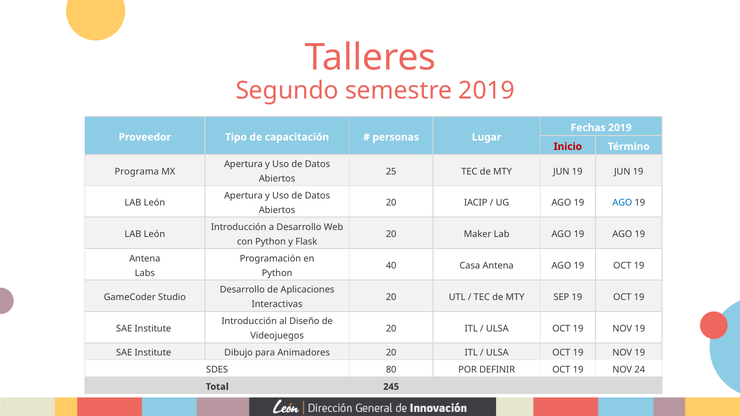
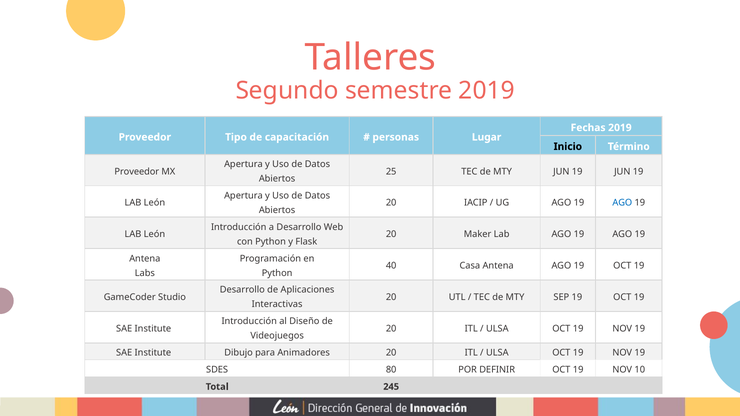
Inicio colour: red -> black (568, 147)
Programa: Programa -> Proveedor (137, 172)
24: 24 -> 10 (640, 370)
